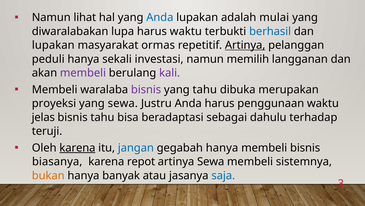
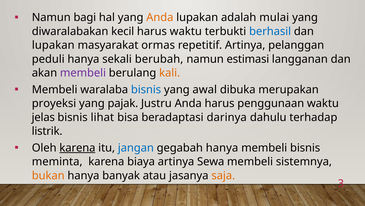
lihat: lihat -> bagi (85, 17)
Anda colour: blue -> orange (160, 17)
lupa: lupa -> kecil (123, 31)
Artinya underline: present -> none (245, 45)
investasi: investasi -> berubah (159, 59)
memilih: memilih -> estimasi (248, 59)
kali colour: purple -> orange (170, 73)
bisnis colour: purple -> blue (146, 89)
yang tahu: tahu -> awal (205, 89)
yang sewa: sewa -> pajak (123, 103)
bisnis tahu: tahu -> lihat (102, 117)
sebagai: sebagai -> darinya (227, 117)
teruji: teruji -> listrik (47, 131)
biasanya: biasanya -> meminta (57, 161)
repot: repot -> biaya (141, 161)
saja colour: blue -> orange (223, 175)
